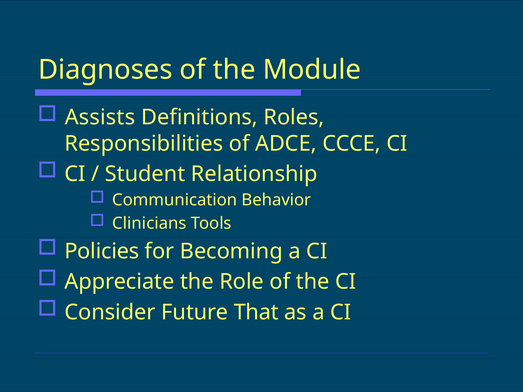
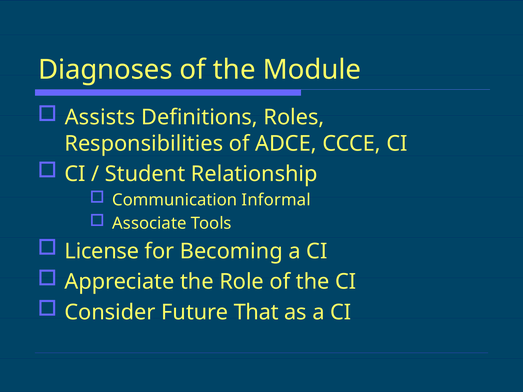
Behavior: Behavior -> Informal (276, 200)
Clinicians: Clinicians -> Associate (149, 224)
Policies: Policies -> License (102, 251)
